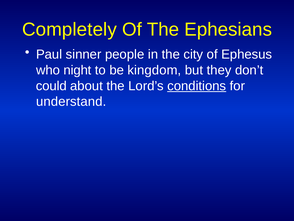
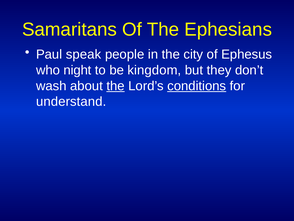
Completely: Completely -> Samaritans (69, 29)
sinner: sinner -> speak (84, 54)
could: could -> wash (51, 86)
the underline: none -> present (116, 86)
